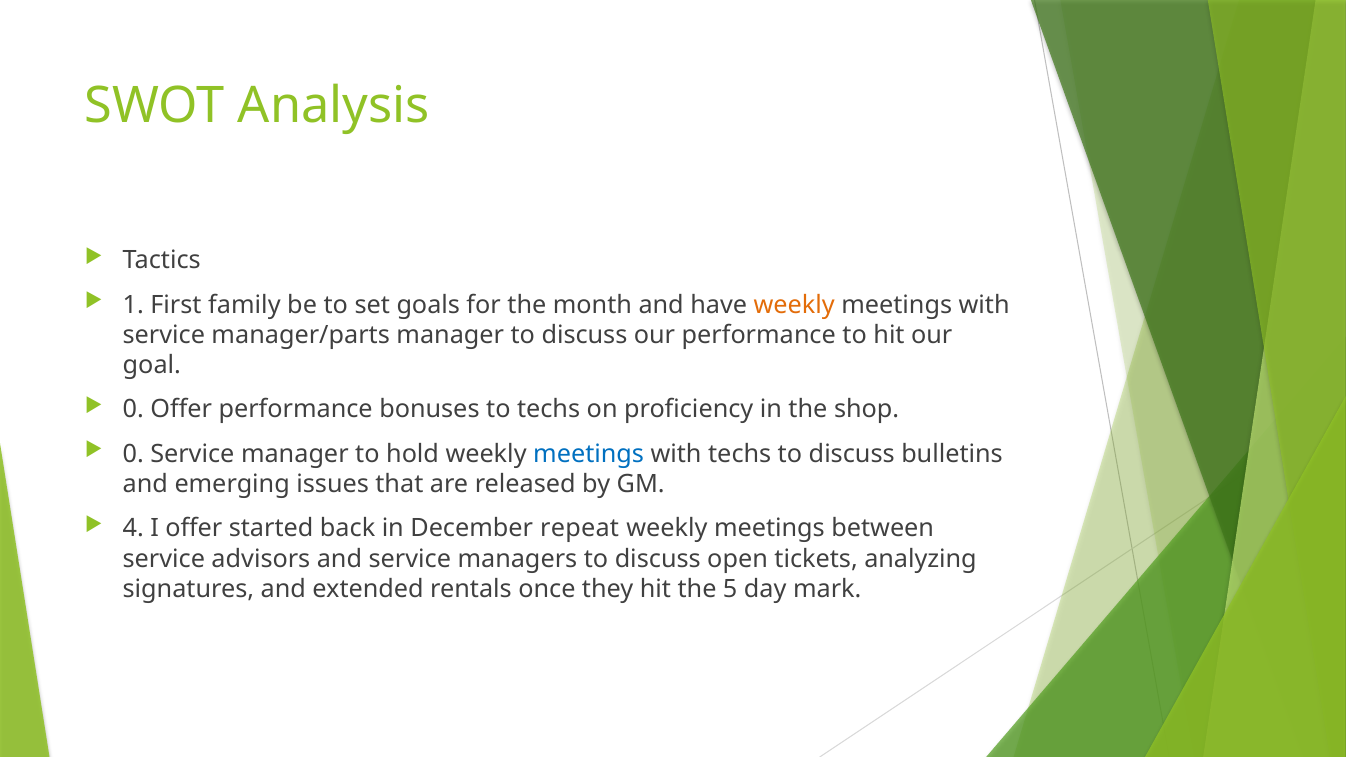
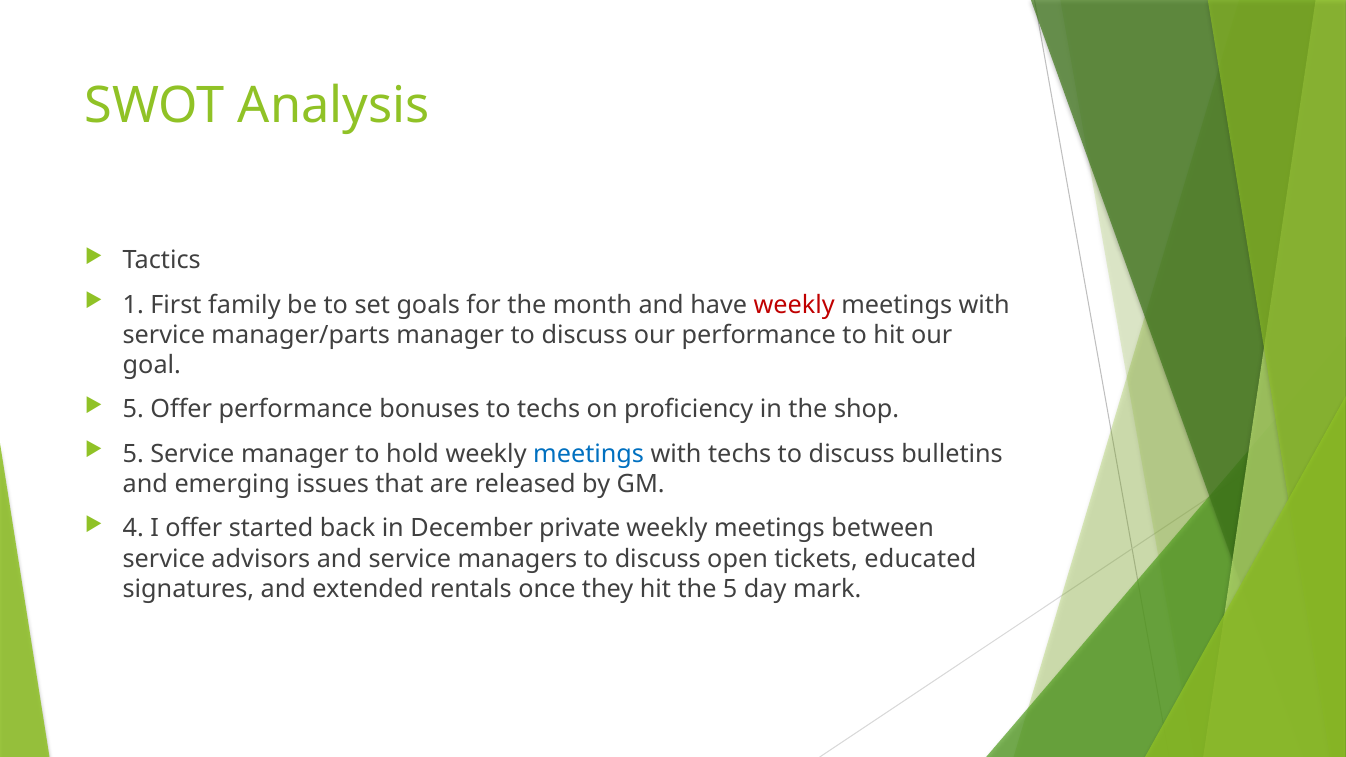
weekly colour: orange -> red (794, 305)
0: 0 -> 5 (133, 410)
0: 0 -> 5 (133, 454)
repeat: repeat -> private (580, 529)
analyzing: analyzing -> educated (920, 559)
